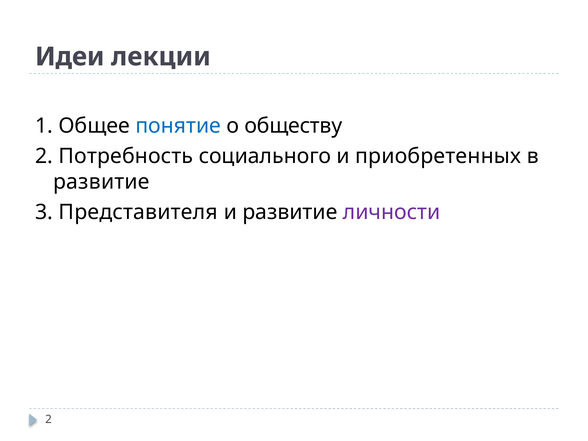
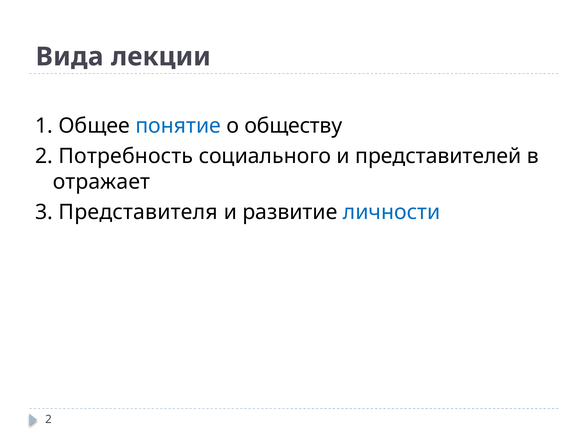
Идеи: Идеи -> Вида (70, 57)
приобретенных: приобретенных -> представителей (438, 156)
развитие: развитие -> отражает (101, 182)
личности colour: purple -> blue (392, 212)
